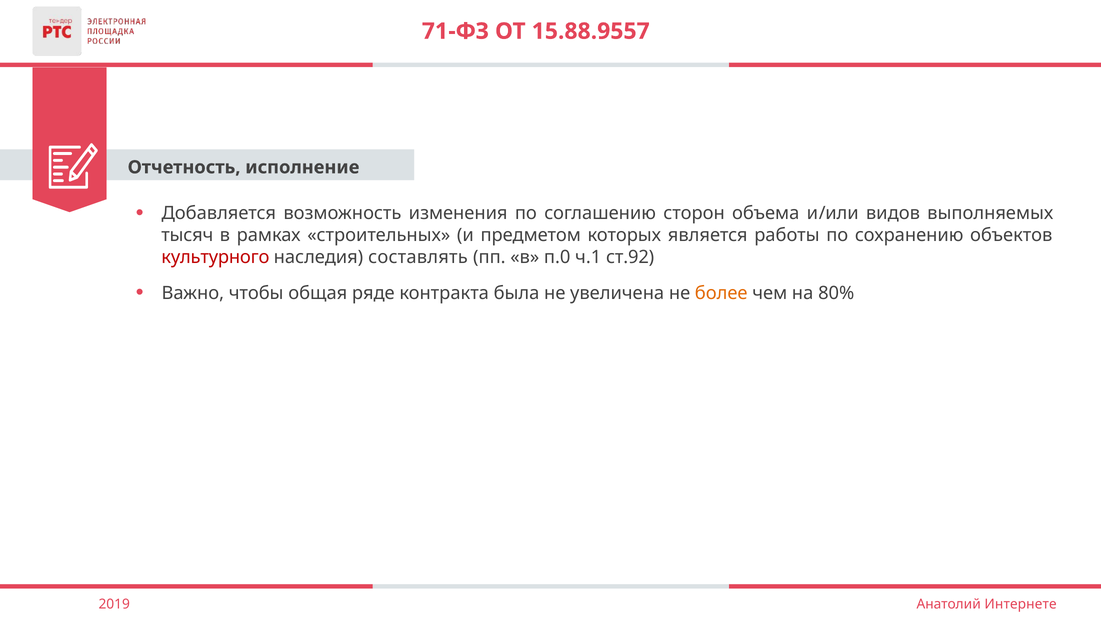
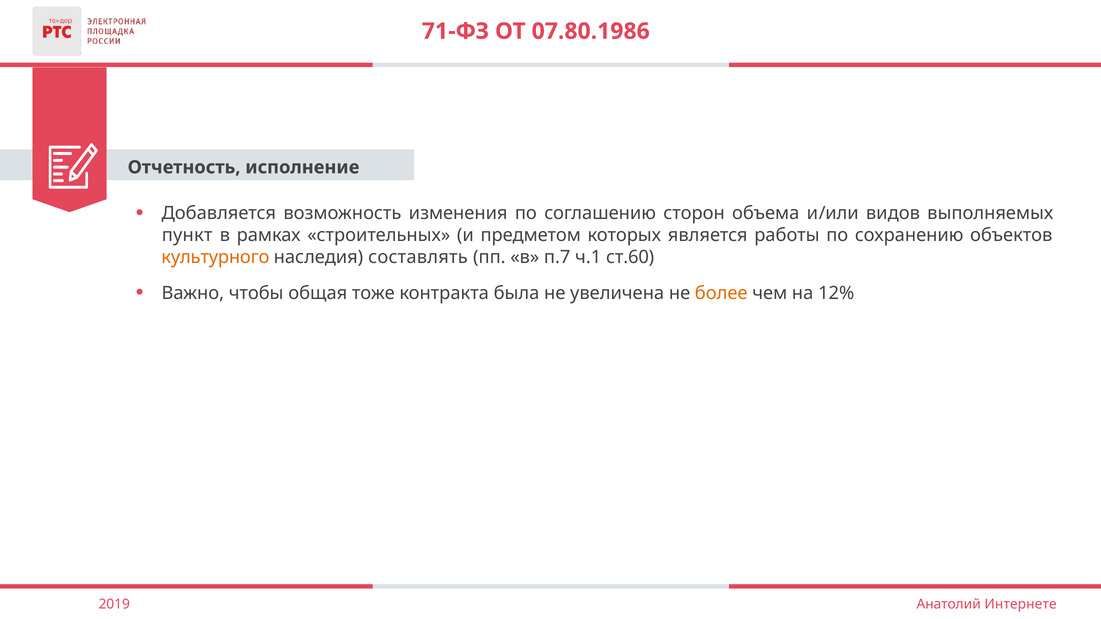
15.88.9557: 15.88.9557 -> 07.80.1986 (591, 31)
тысяч: тысяч -> пункт (187, 235)
культурного colour: red -> orange (215, 257)
п.0: п.0 -> п.7 (557, 257)
ст.92: ст.92 -> ст.60 (630, 257)
ряде: ряде -> тоже (373, 293)
80%: 80% -> 12% (836, 293)
